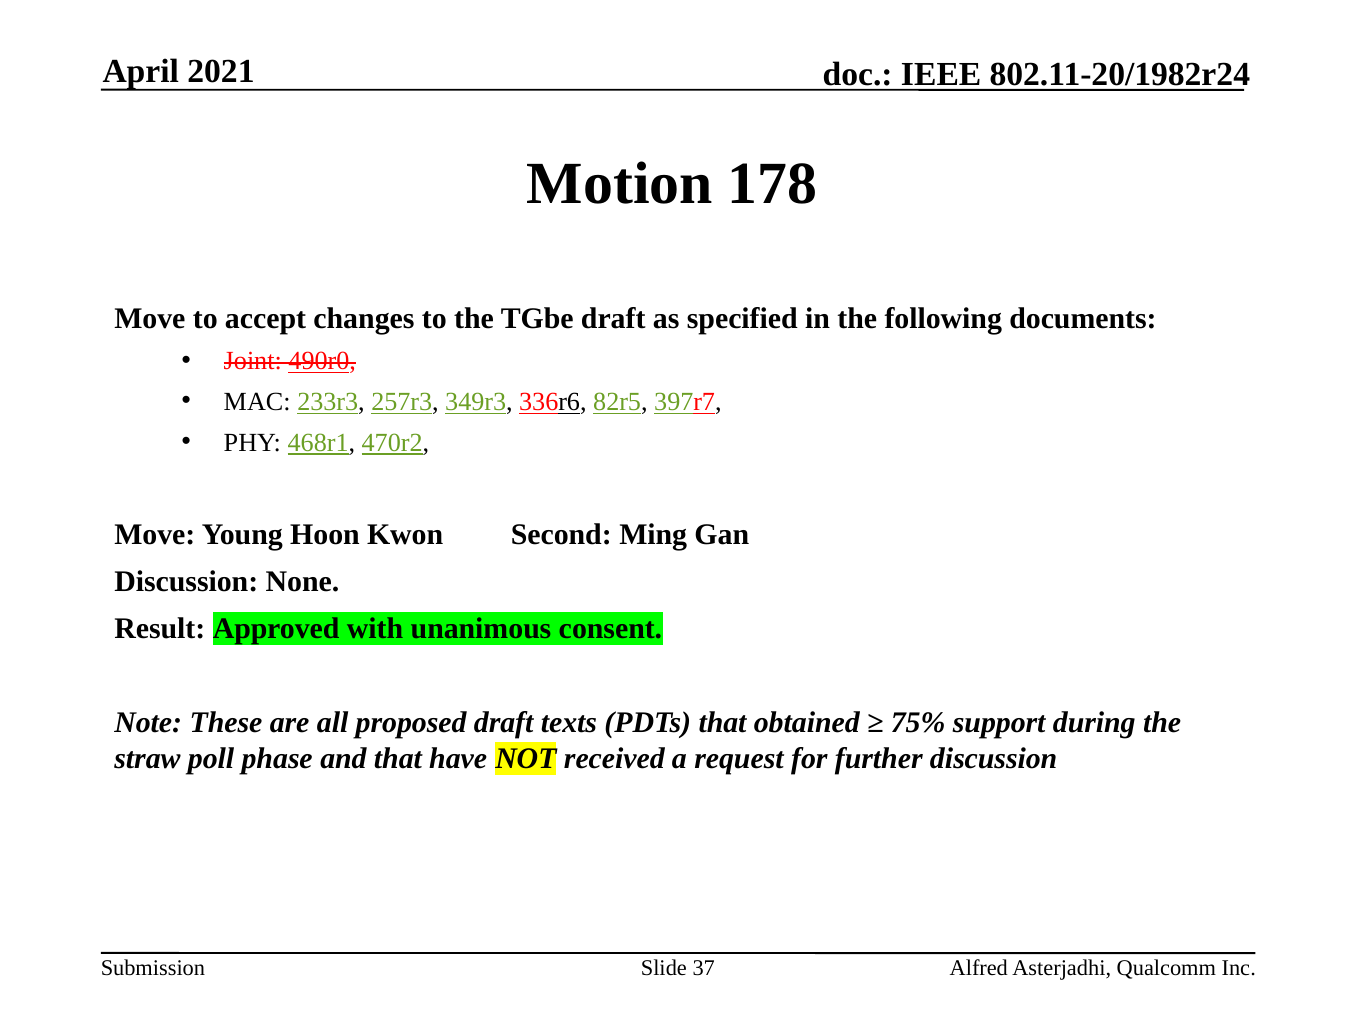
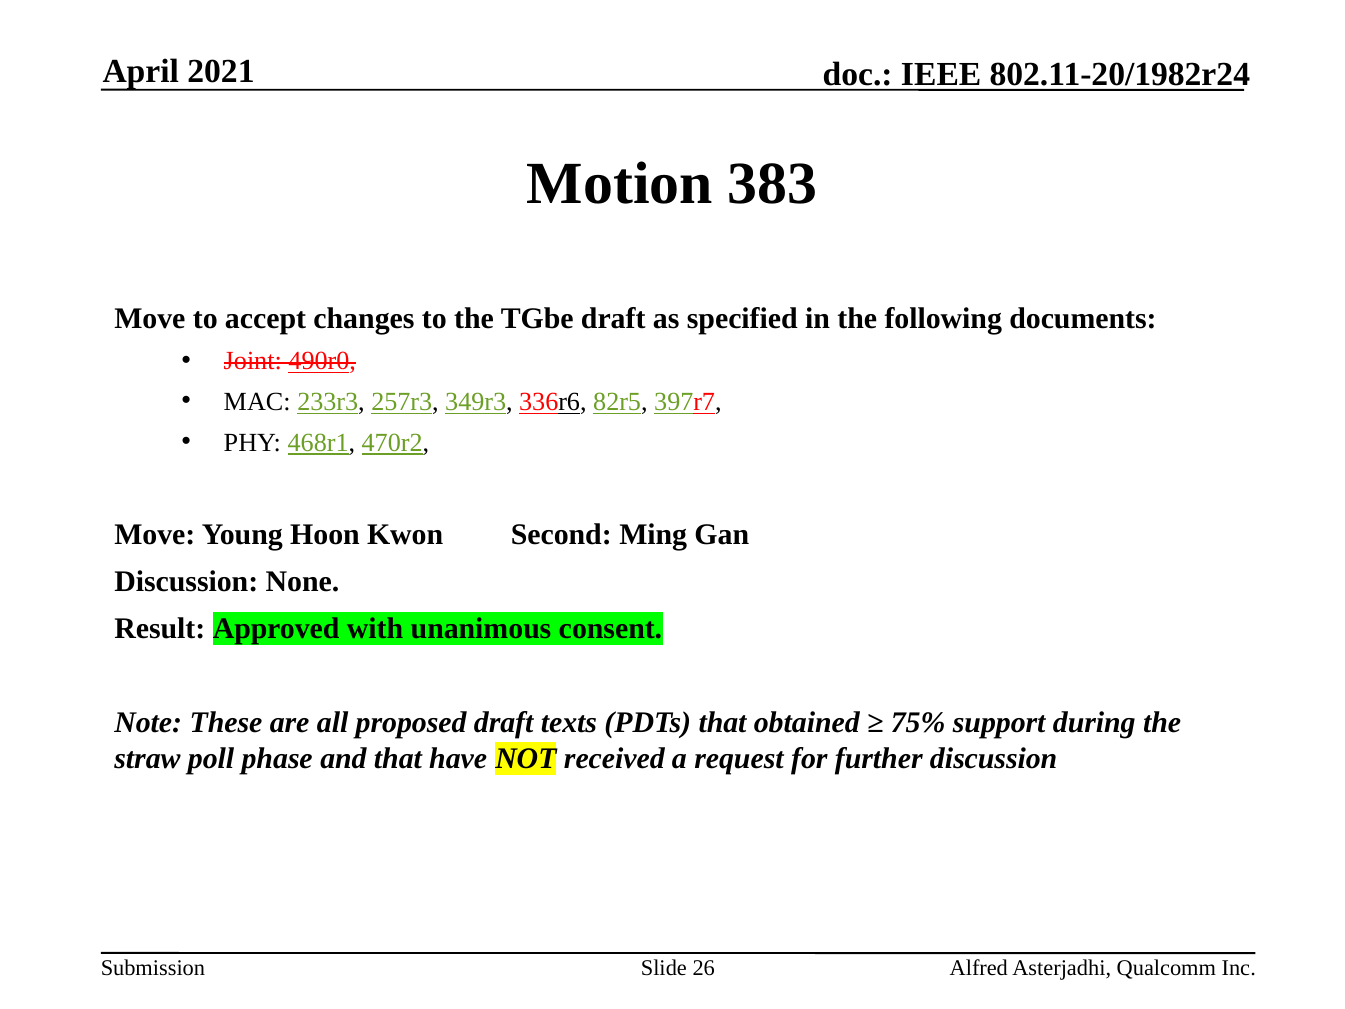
178: 178 -> 383 (773, 183)
37: 37 -> 26 (704, 967)
